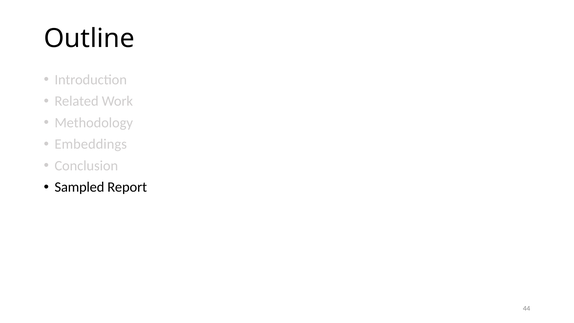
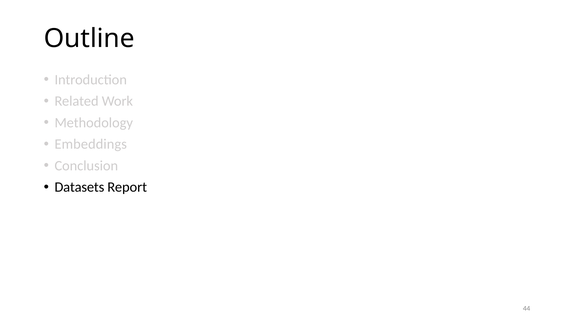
Sampled: Sampled -> Datasets (79, 187)
